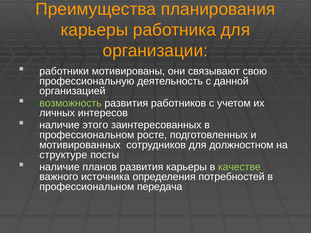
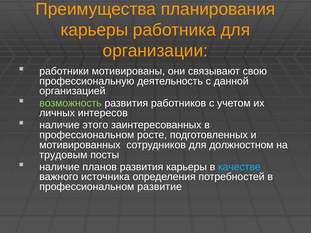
структуре: структуре -> трудовым (63, 155)
качестве colour: light green -> light blue (239, 167)
передача: передача -> развитие (160, 187)
